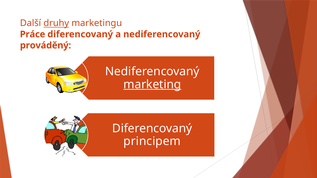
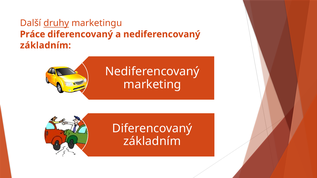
prováděný: prováděný -> základním (45, 45)
marketing underline: present -> none (152, 84)
principem: principem -> základním (152, 141)
